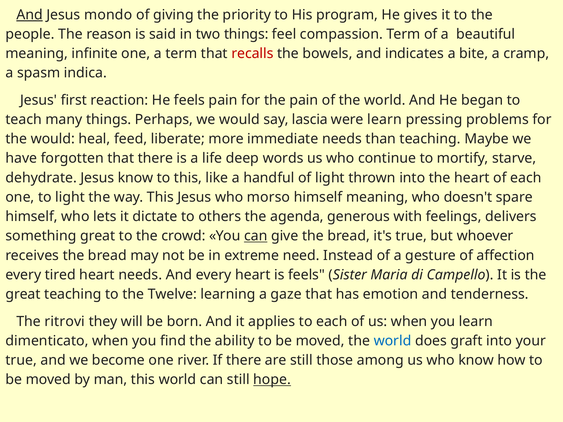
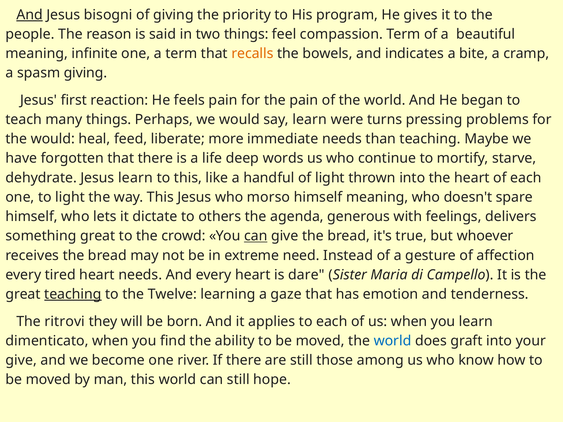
mondo: mondo -> bisogni (108, 15)
recalls colour: red -> orange (252, 54)
spasm indica: indica -> giving (85, 73)
say lascia: lascia -> learn (310, 120)
were learn: learn -> turns (385, 120)
Jesus know: know -> learn (135, 178)
is feels: feels -> dare (306, 275)
teaching underline: none -> present (73, 294)
true: true -> give (21, 360)
hope underline: present -> none (272, 380)
